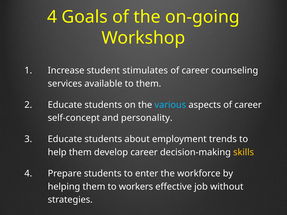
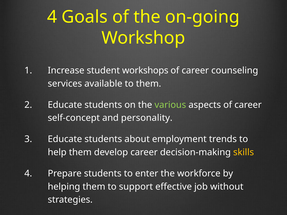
stimulates: stimulates -> workshops (145, 71)
various colour: light blue -> light green (170, 105)
workers: workers -> support (136, 187)
